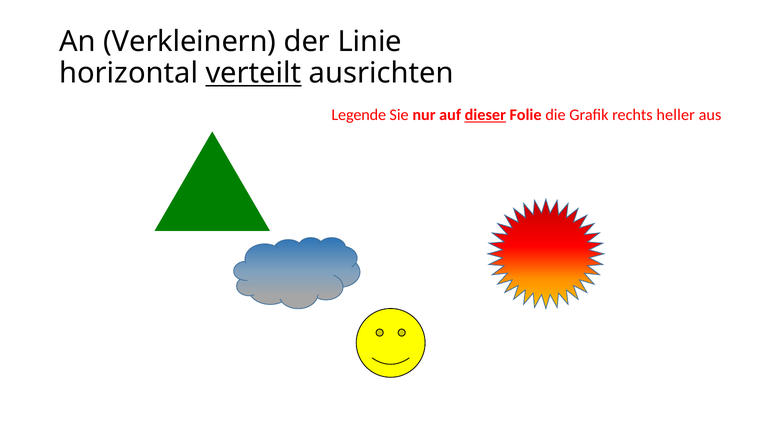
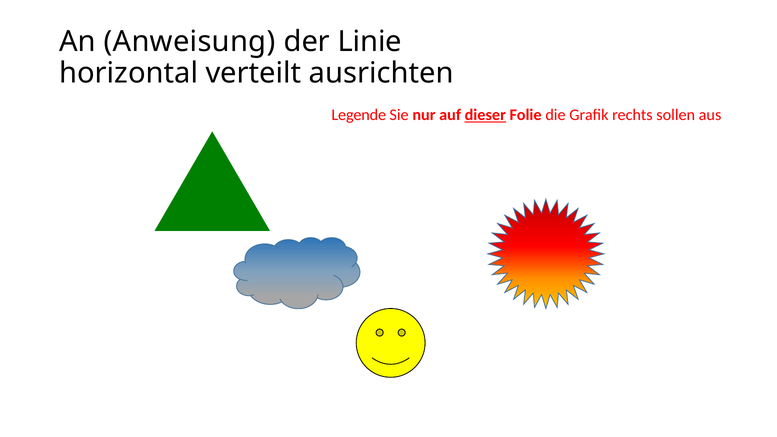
Verkleinern: Verkleinern -> Anweisung (190, 42)
verteilt underline: present -> none (254, 73)
heller: heller -> sollen (676, 115)
